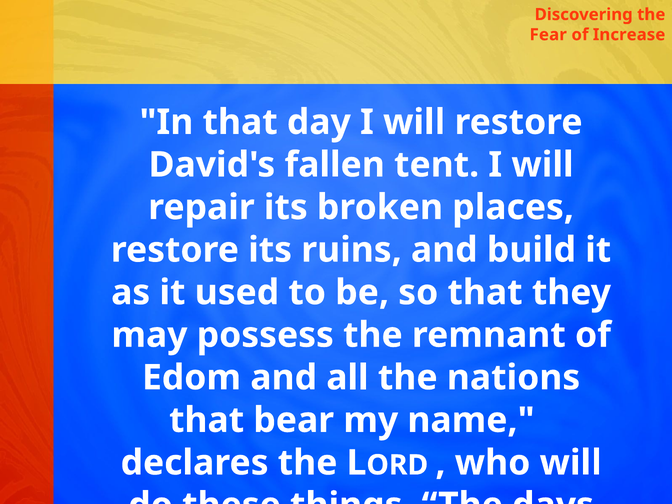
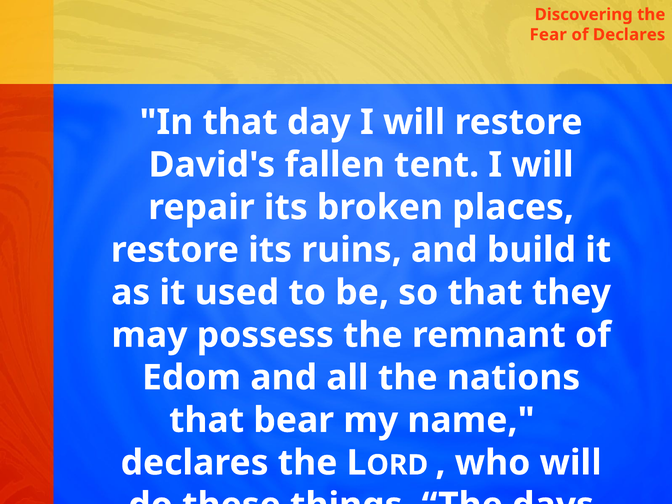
of Increase: Increase -> Declares (629, 35)
